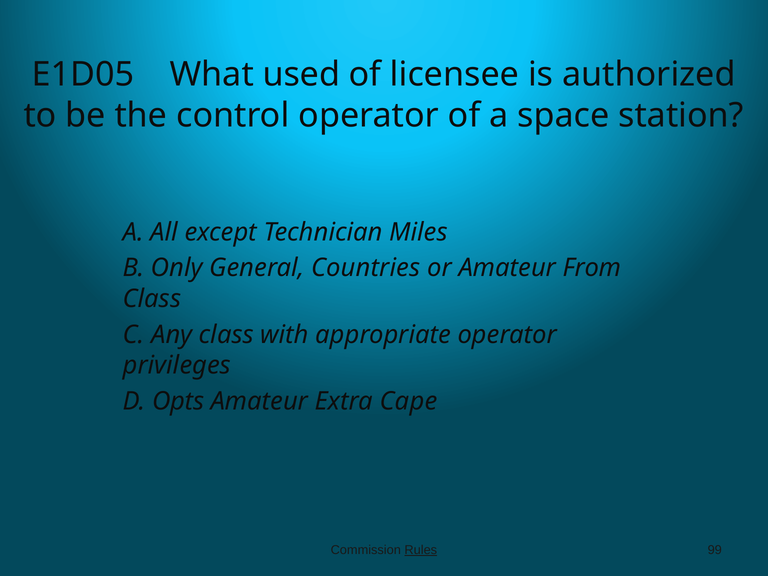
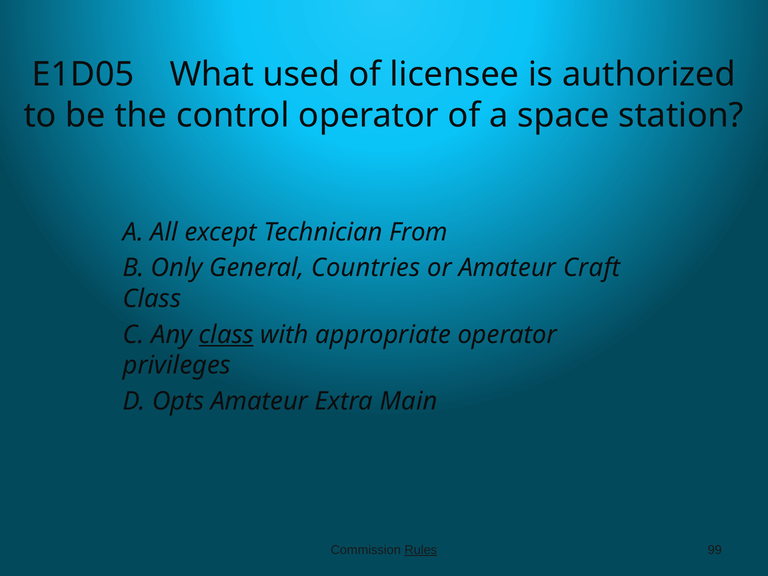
Miles: Miles -> From (419, 232)
From: From -> Craft (592, 268)
class underline: none -> present (226, 335)
Cape: Cape -> Main (409, 401)
